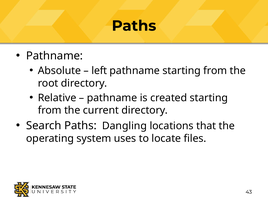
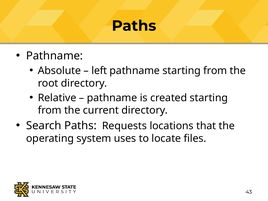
Dangling: Dangling -> Requests (124, 126)
